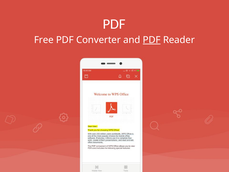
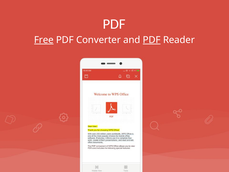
Free underline: none -> present (44, 40)
